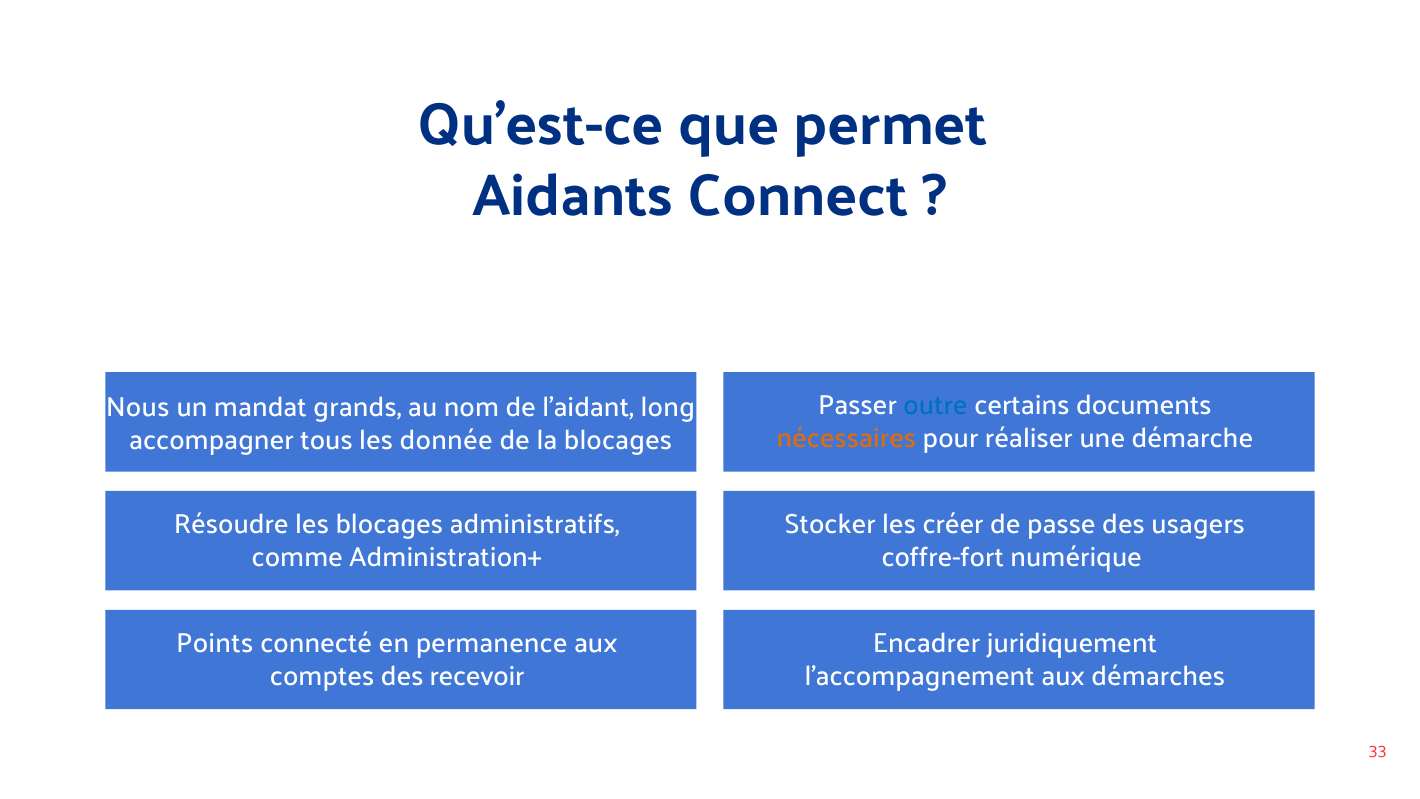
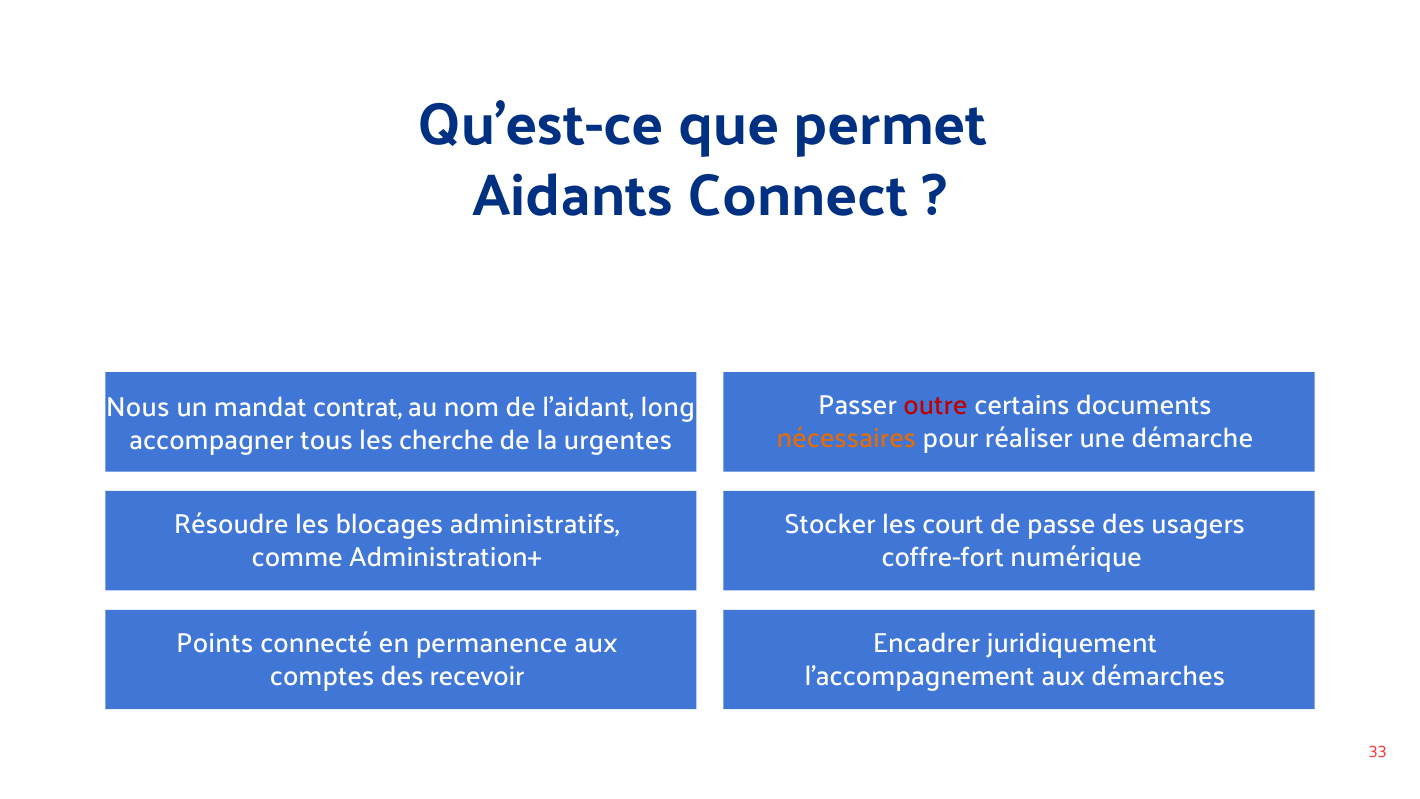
outre colour: blue -> red (936, 405)
grands: grands -> contrat (358, 407)
donnée: donnée -> cherche (446, 440)
la blocages: blocages -> urgentes (618, 440)
créer: créer -> court (953, 524)
